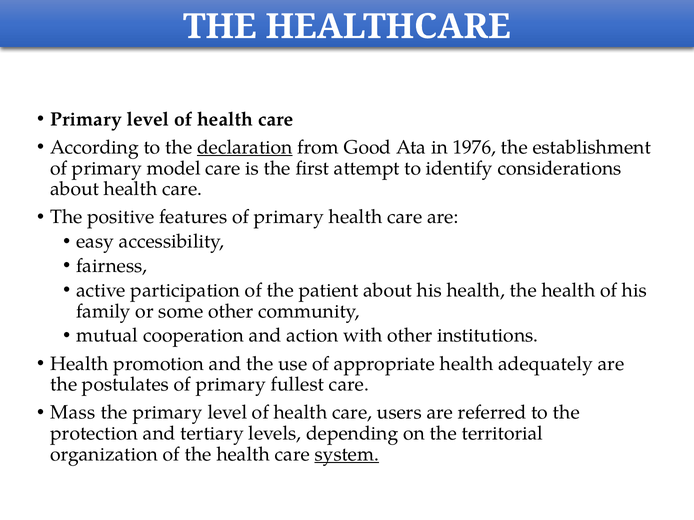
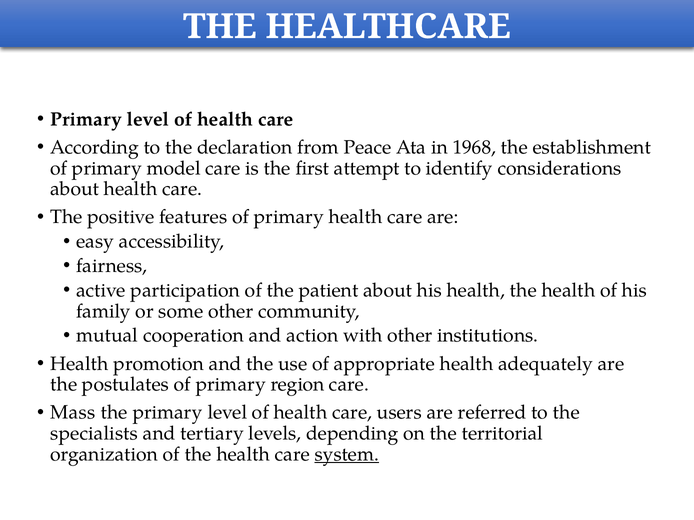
declaration underline: present -> none (245, 147)
Good: Good -> Peace (368, 147)
1976: 1976 -> 1968 (474, 147)
fullest: fullest -> region (297, 385)
protection: protection -> specialists (94, 434)
